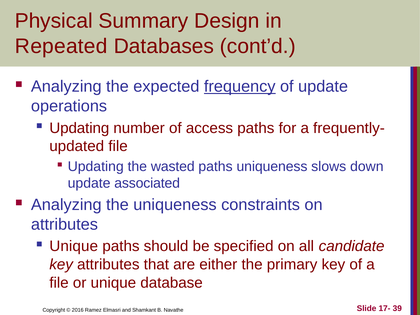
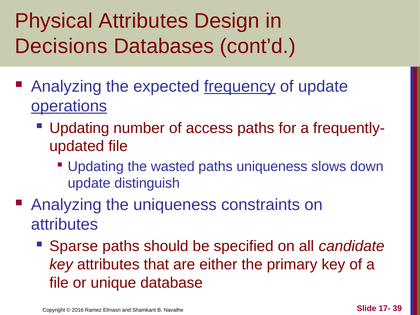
Physical Summary: Summary -> Attributes (143, 21)
Repeated: Repeated -> Decisions (61, 46)
operations underline: none -> present (69, 106)
associated: associated -> distinguish (147, 183)
Unique: Unique -> Sparse (74, 246)
